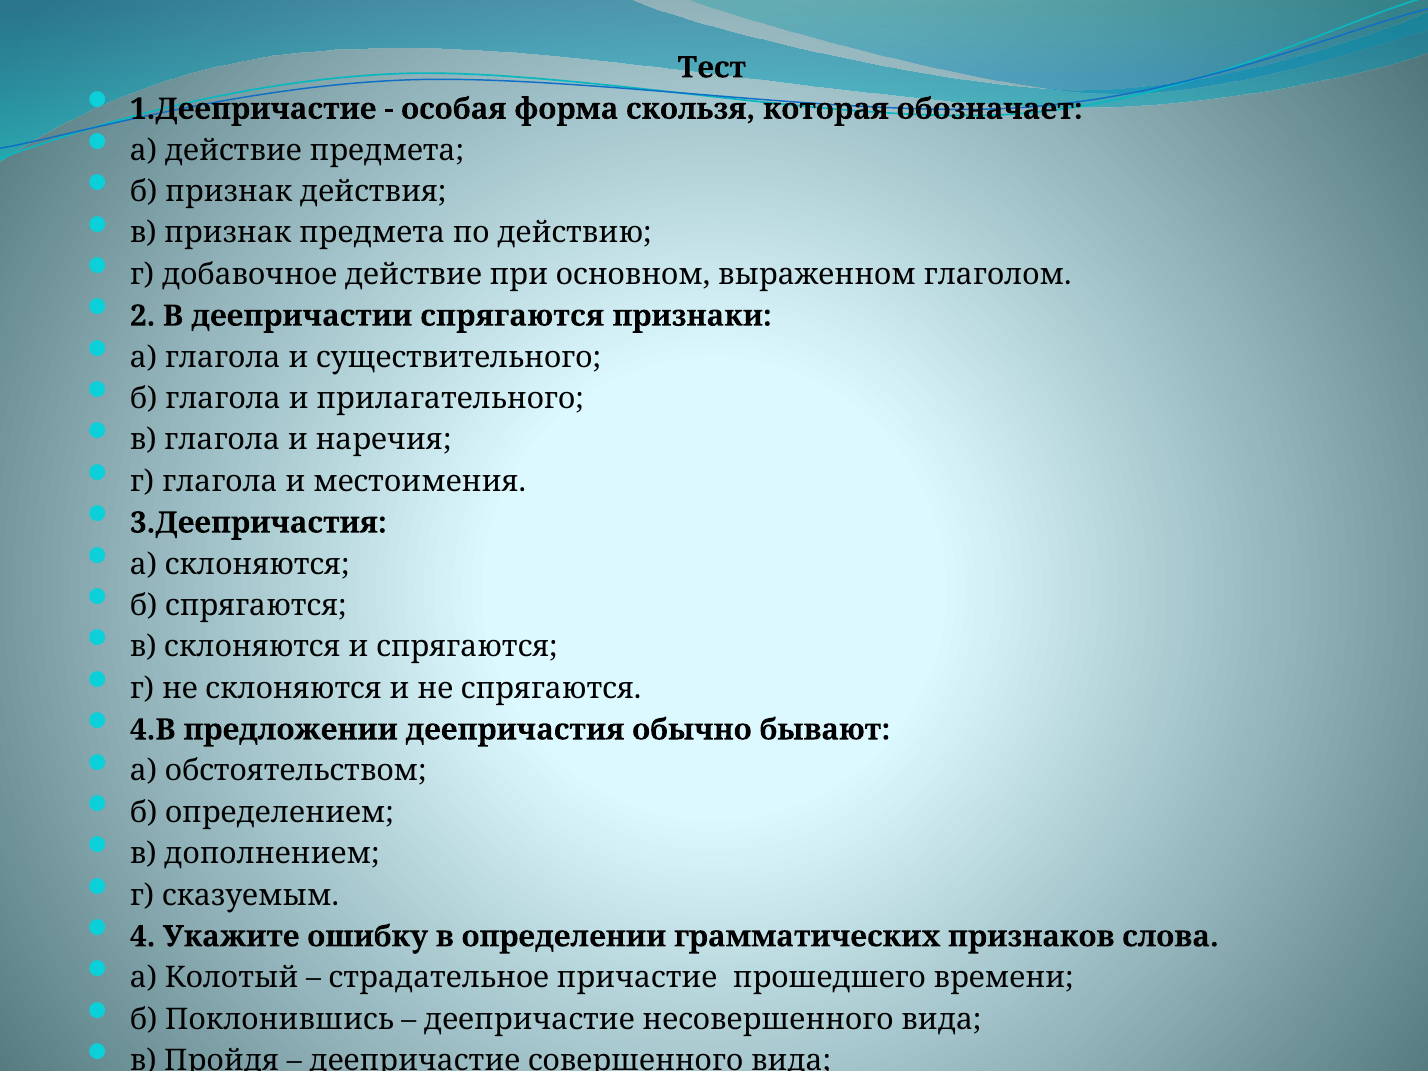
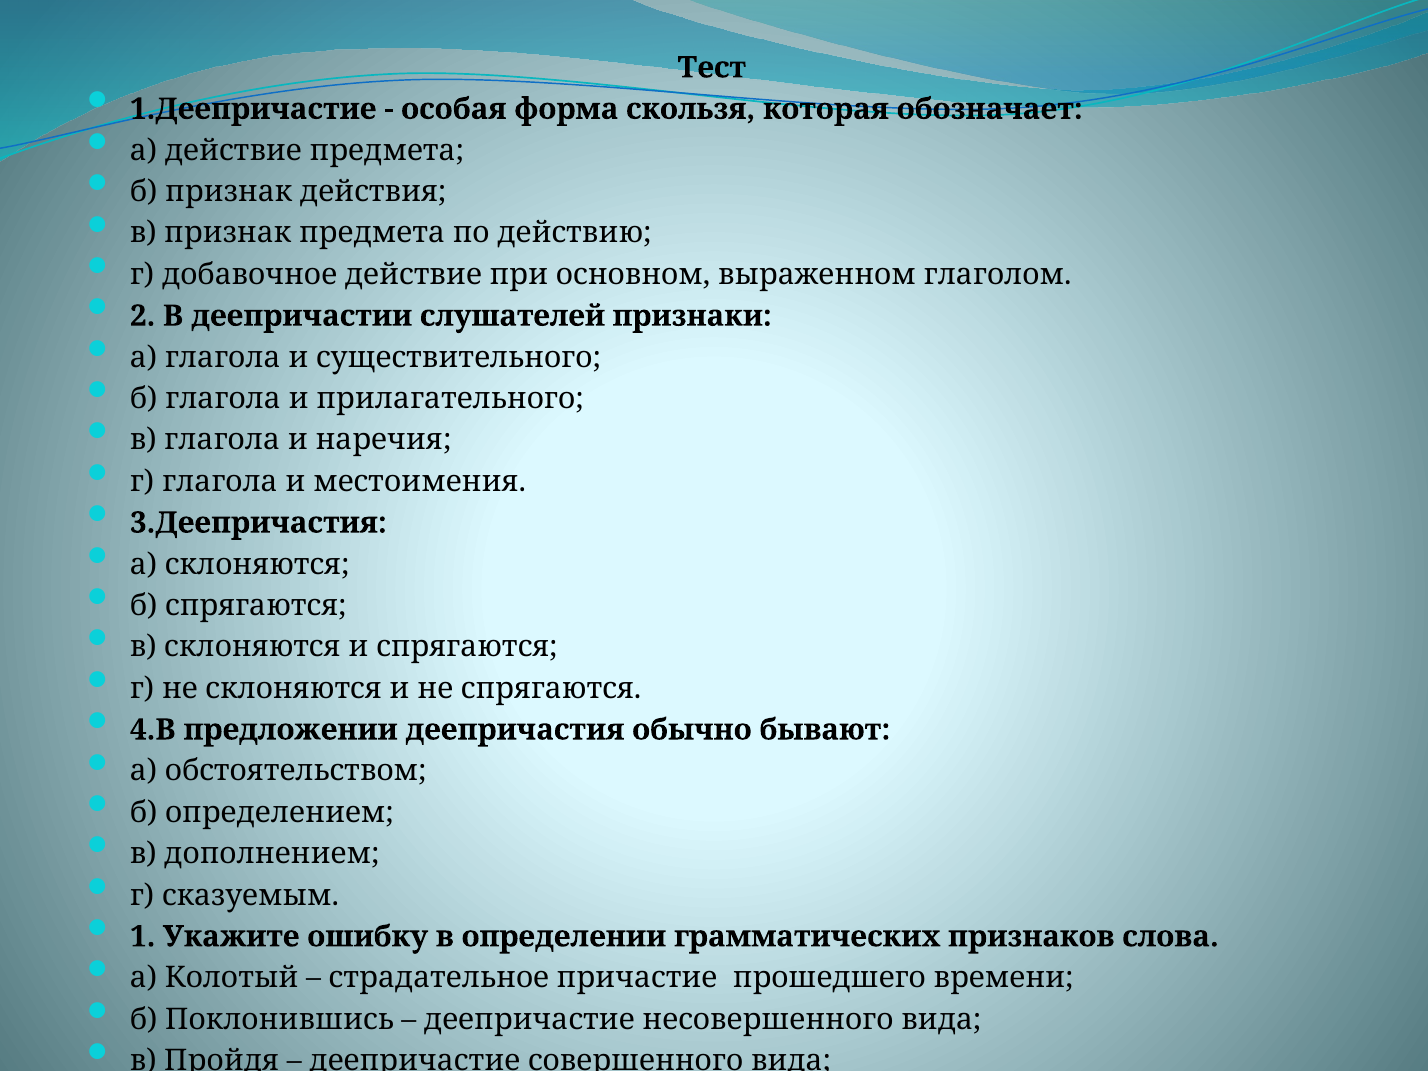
деепричастии спрягаются: спрягаются -> слушателей (512, 316)
4: 4 -> 1 (143, 937)
